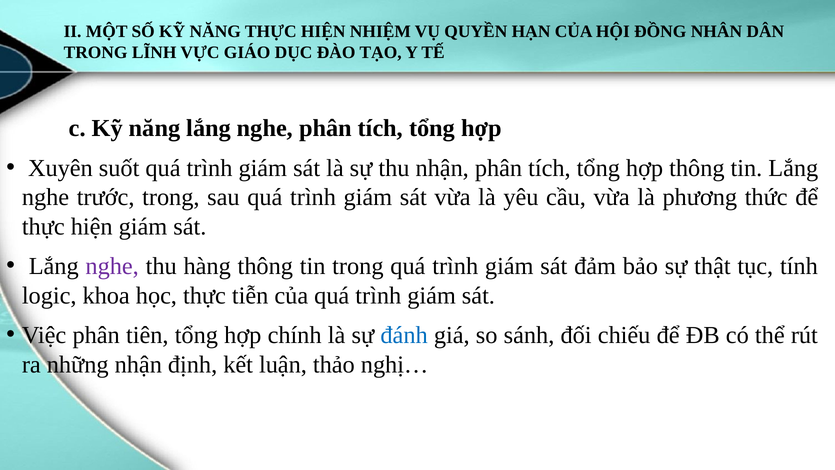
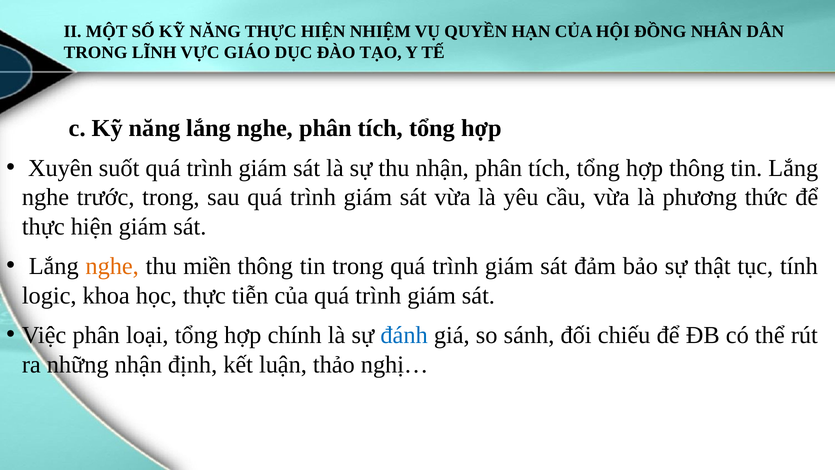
nghe colour: purple -> orange (112, 266)
hàng: hàng -> miền (207, 266)
tiên: tiên -> loại (147, 335)
